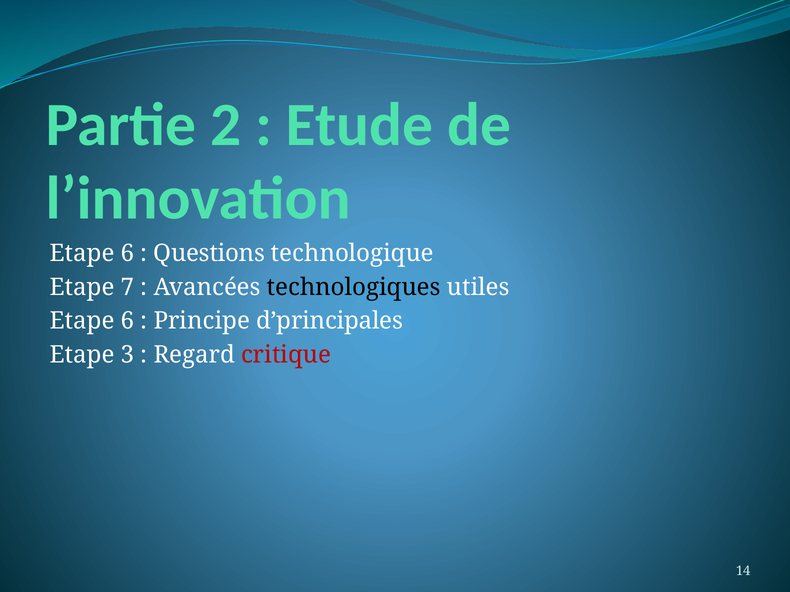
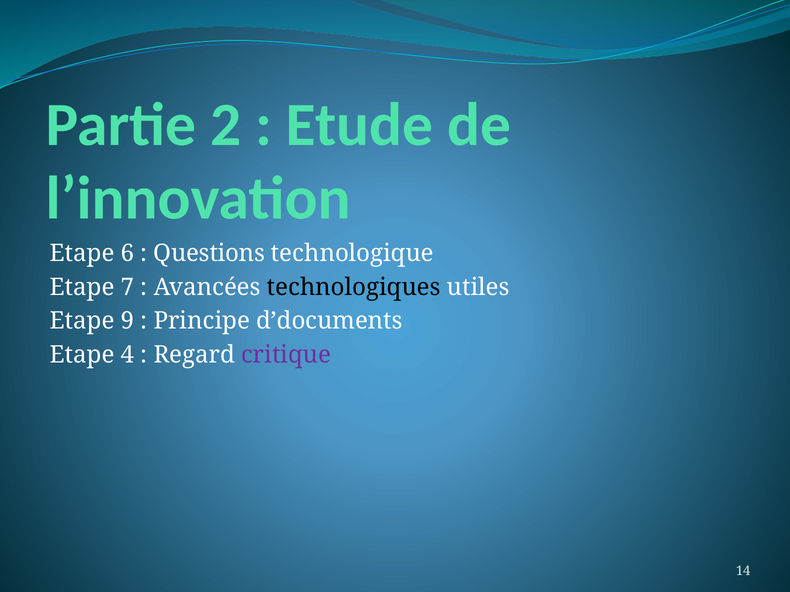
6: 6 -> 9 (127, 321)
d’principales: d’principales -> d’documents (329, 321)
3: 3 -> 4 (127, 355)
critique colour: red -> purple (286, 355)
